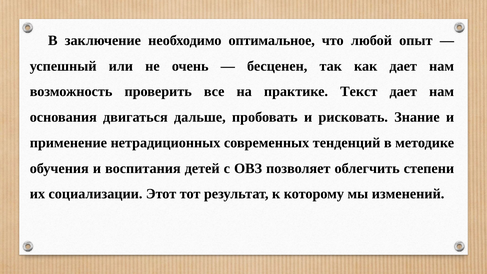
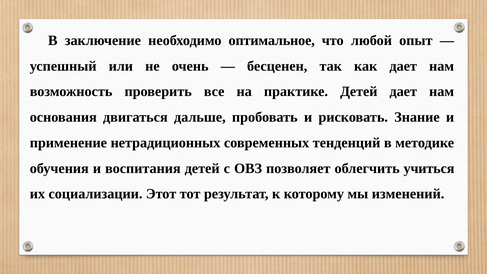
практике Текст: Текст -> Детей (359, 92)
степени: степени -> учиться (429, 168)
